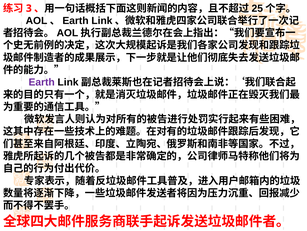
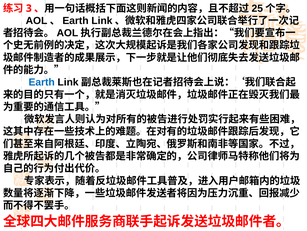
Earth colour: purple -> blue (42, 82)
